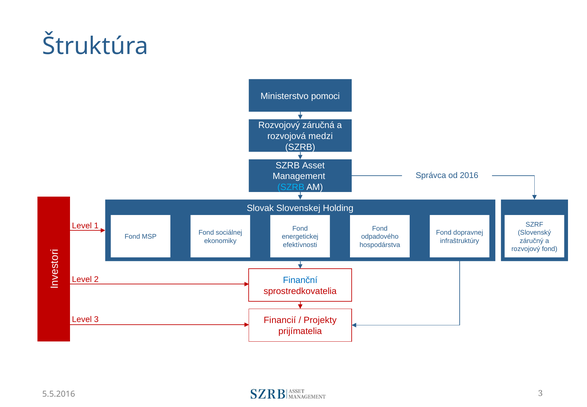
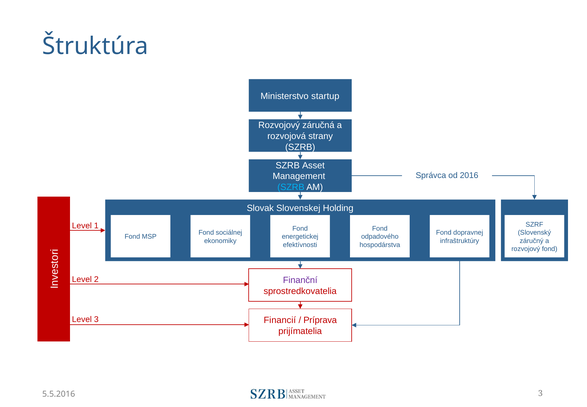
pomoci: pomoci -> startup (325, 96)
medzi: medzi -> strany (321, 136)
Finanční colour: blue -> purple (300, 280)
Projekty: Projekty -> Príprava (320, 320)
